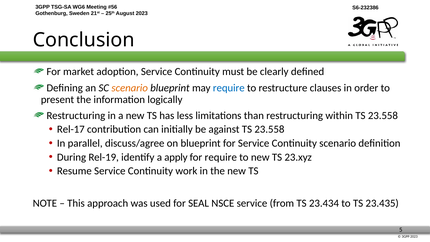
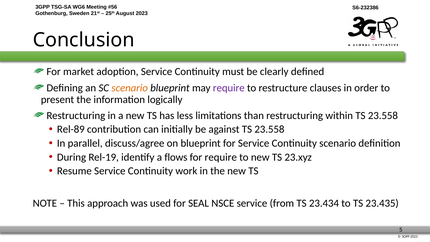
require colour: blue -> purple (229, 88)
Rel-17: Rel-17 -> Rel-89 (71, 129)
apply: apply -> flows (176, 157)
